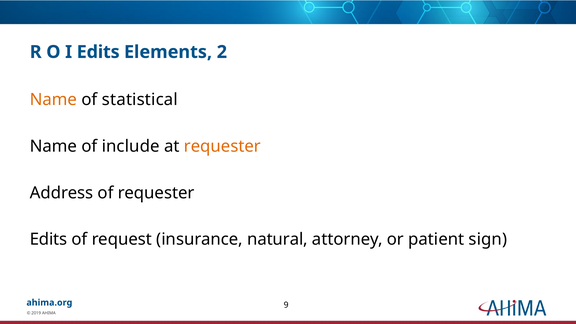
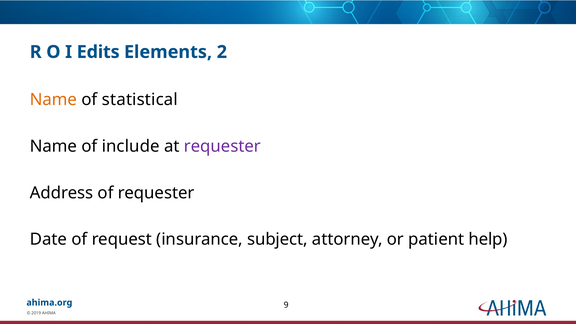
requester colour: orange -> purple (222, 146)
Edits: Edits -> Date (48, 239)
natural: natural -> subject (277, 239)
sign: sign -> help (488, 239)
